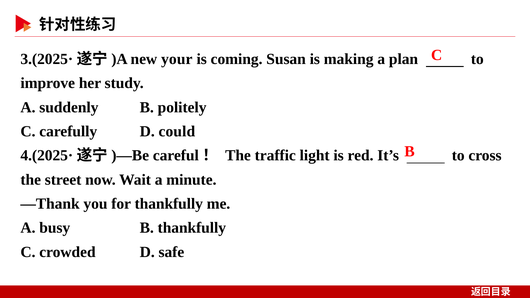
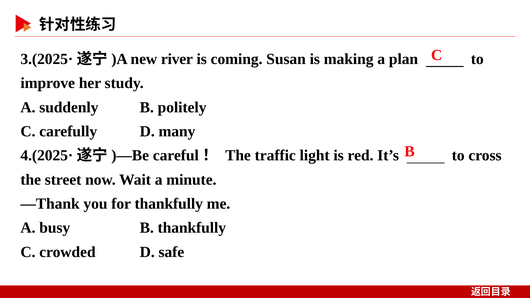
your: your -> river (177, 59)
could: could -> many (177, 131)
